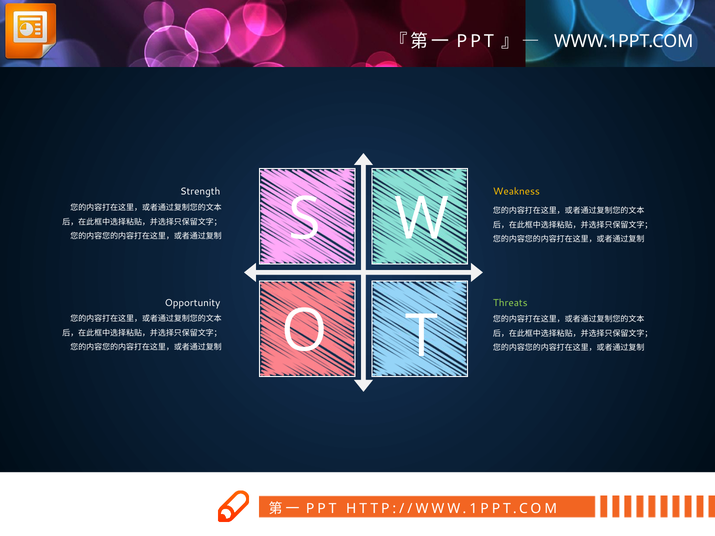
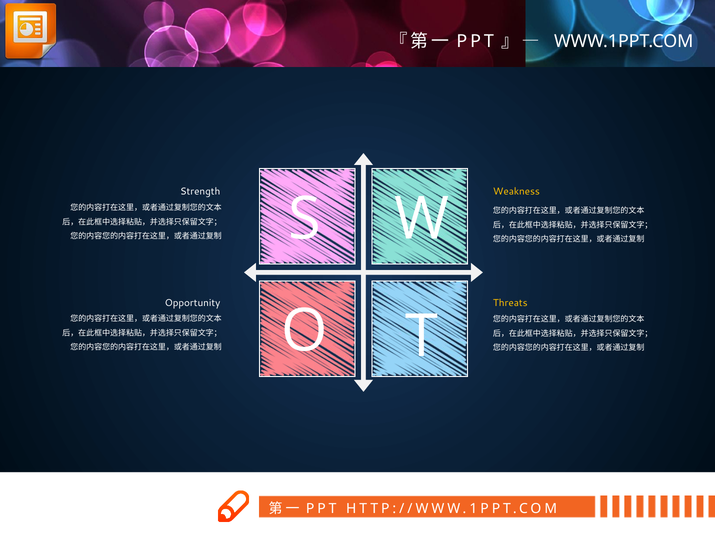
Threats colour: light green -> yellow (510, 303)
